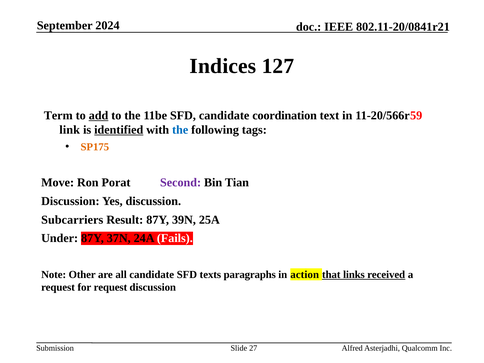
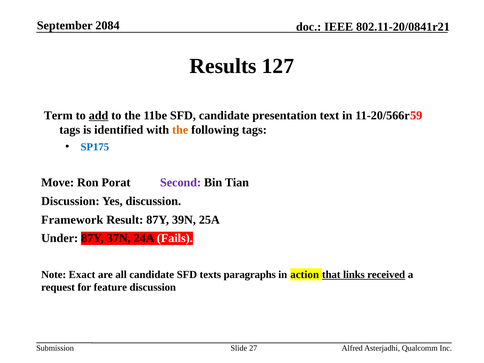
2024: 2024 -> 2084 (107, 26)
Indices: Indices -> Results (223, 66)
coordination: coordination -> presentation (285, 115)
link: link -> tags (70, 130)
identified underline: present -> none (119, 130)
the colour: blue -> orange (180, 130)
SP175 colour: orange -> blue (95, 147)
Subcarriers: Subcarriers -> Framework (72, 220)
Other: Other -> Exact (82, 275)
for request: request -> feature (110, 287)
